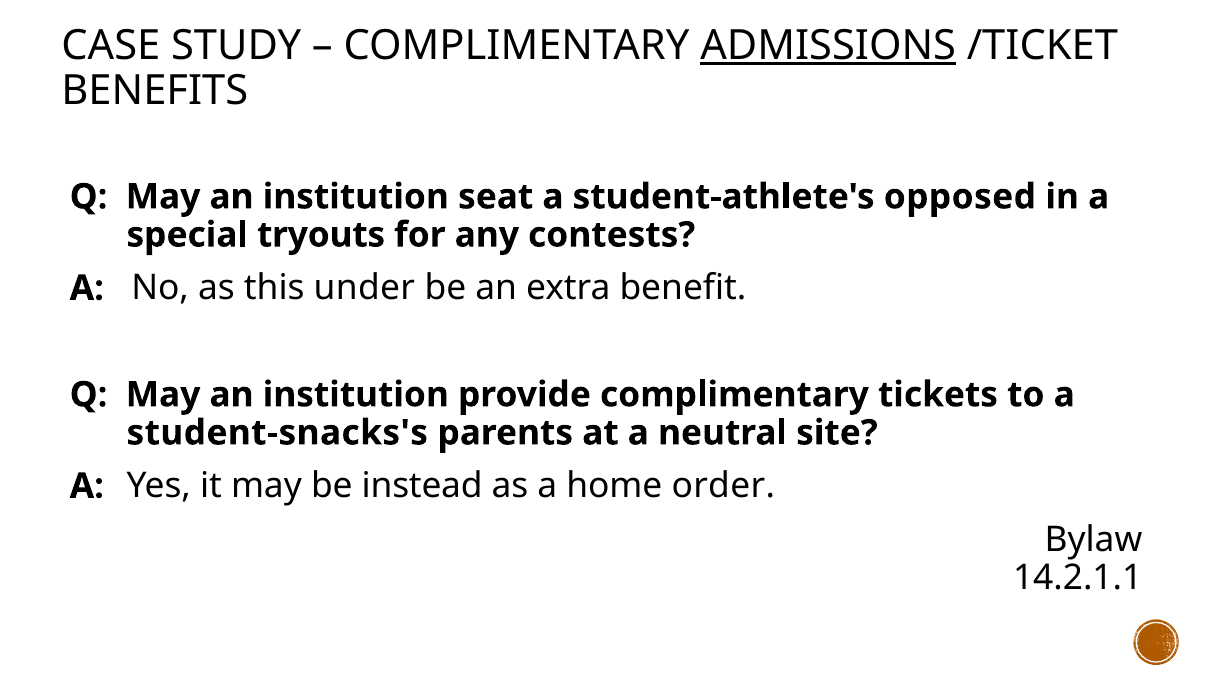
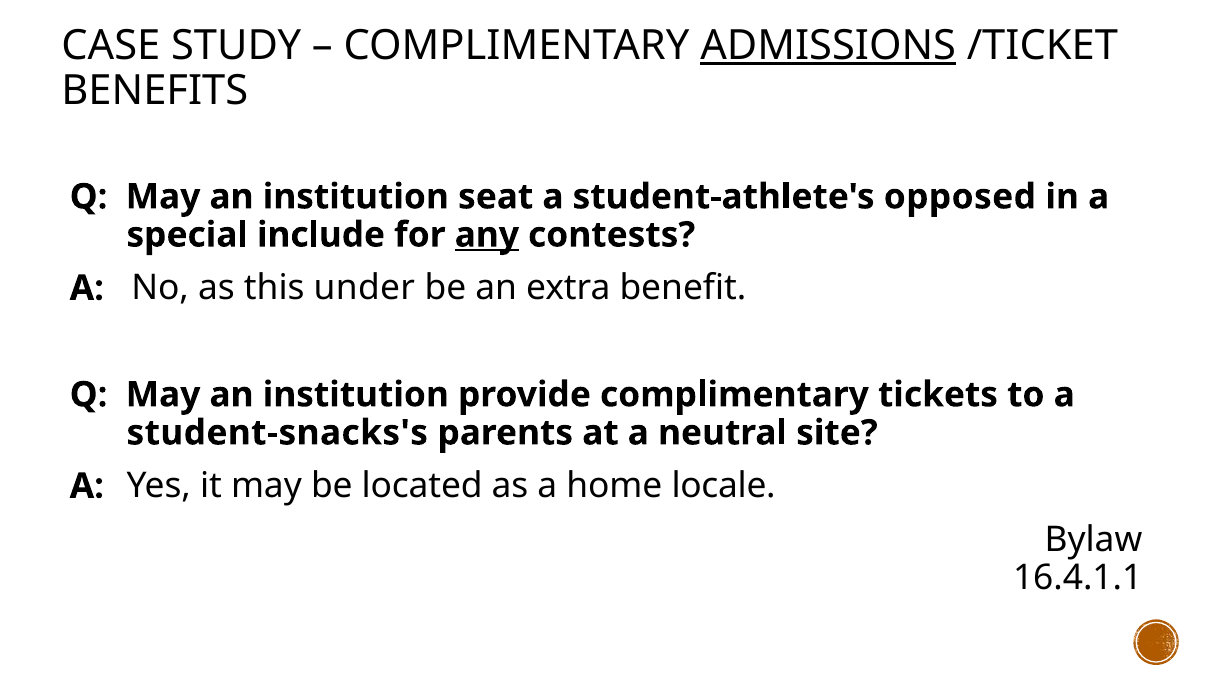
tryouts: tryouts -> include (321, 235)
any underline: none -> present (487, 235)
instead: instead -> located (422, 486)
order: order -> locale (724, 486)
14.2.1.1: 14.2.1.1 -> 16.4.1.1 (1078, 577)
